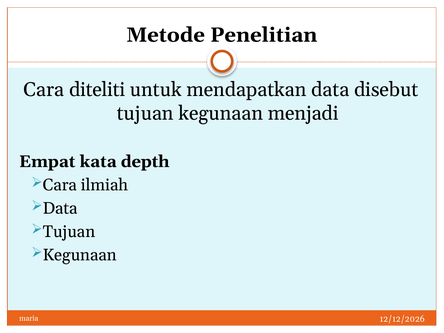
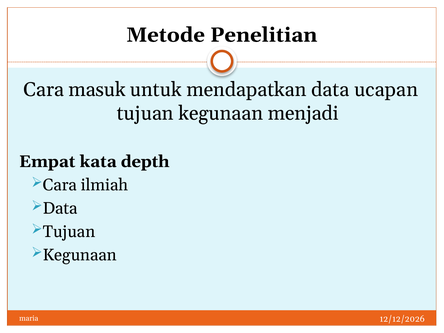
diteliti: diteliti -> masuk (97, 90)
disebut: disebut -> ucapan (386, 90)
